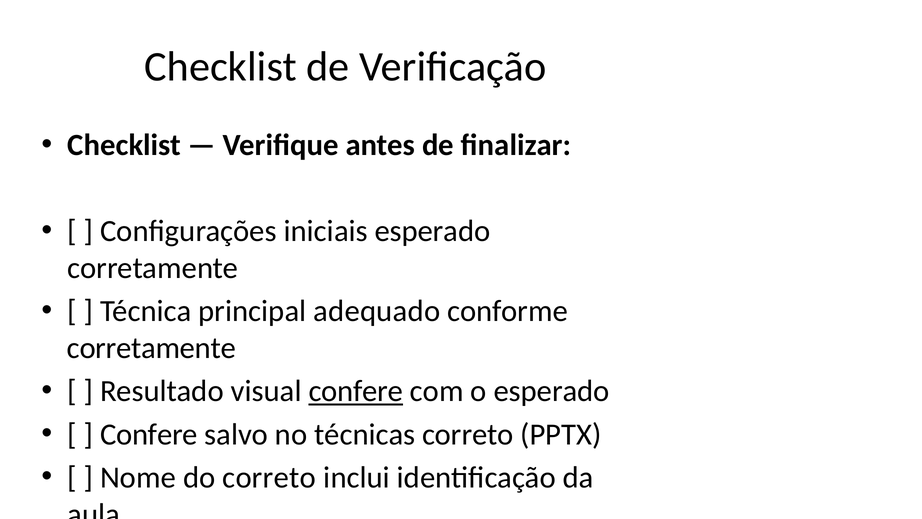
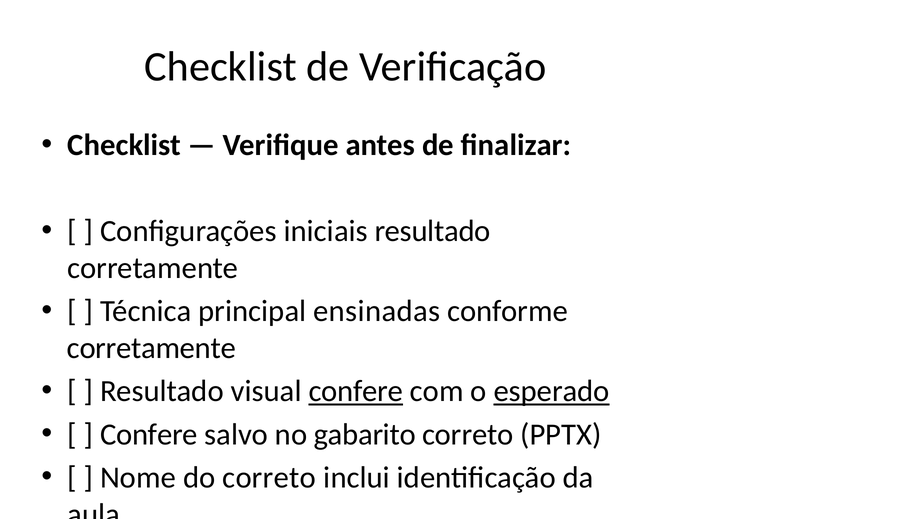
iniciais esperado: esperado -> resultado (433, 231)
adequado: adequado -> ensinadas (377, 311)
esperado underline: none -> present (552, 391)
técnicas: técnicas -> gabarito (365, 434)
